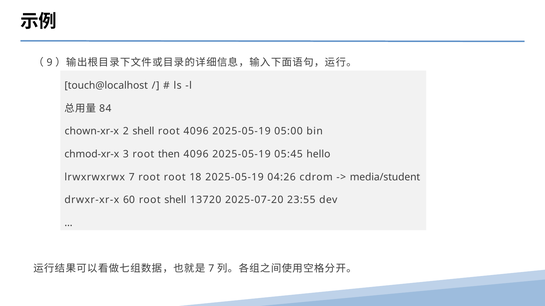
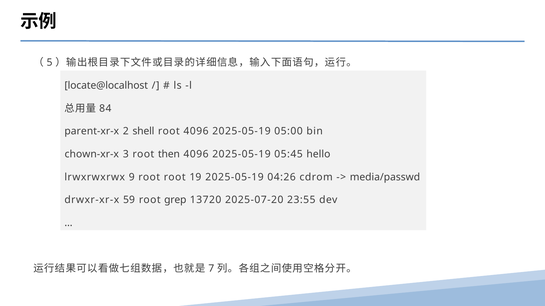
9: 9 -> 5 (50, 62)
touch@localhost: touch@localhost -> locate@localhost (106, 86)
chown-xr-x: chown-xr-x -> parent-xr-x (92, 131)
chmod-xr-x: chmod-xr-x -> chown-xr-x (92, 154)
lrwxrwxrwx 7: 7 -> 9 (132, 177)
18: 18 -> 19 (195, 177)
media/student: media/student -> media/passwd (385, 177)
60: 60 -> 59 (129, 200)
root shell: shell -> grep (175, 200)
